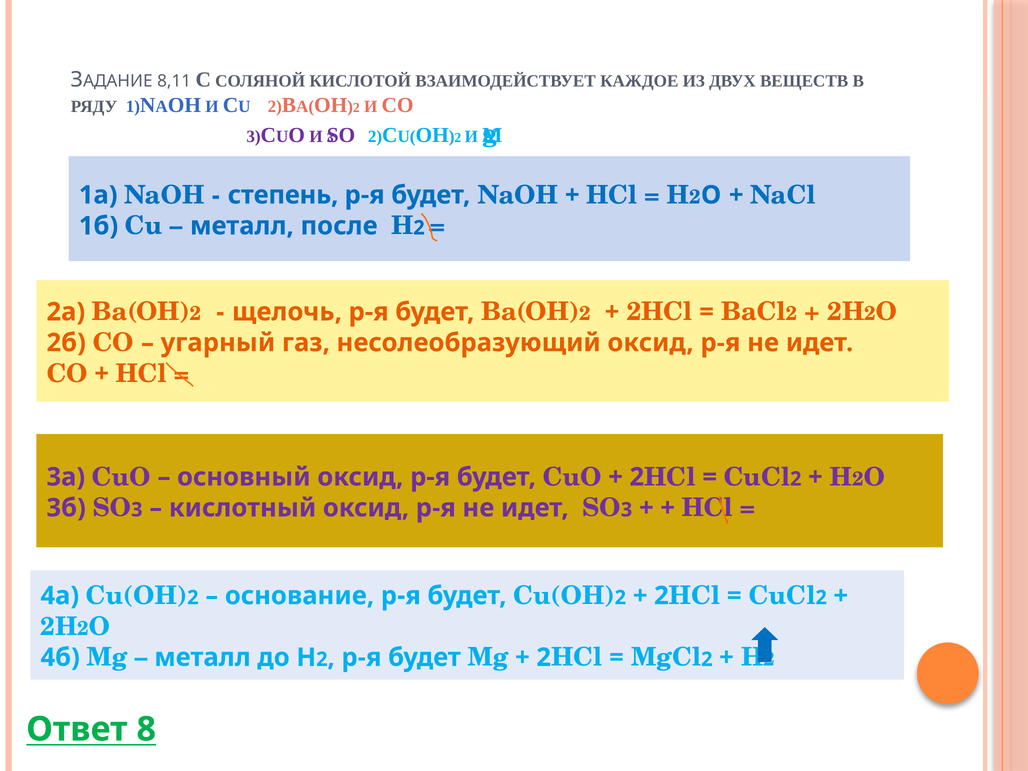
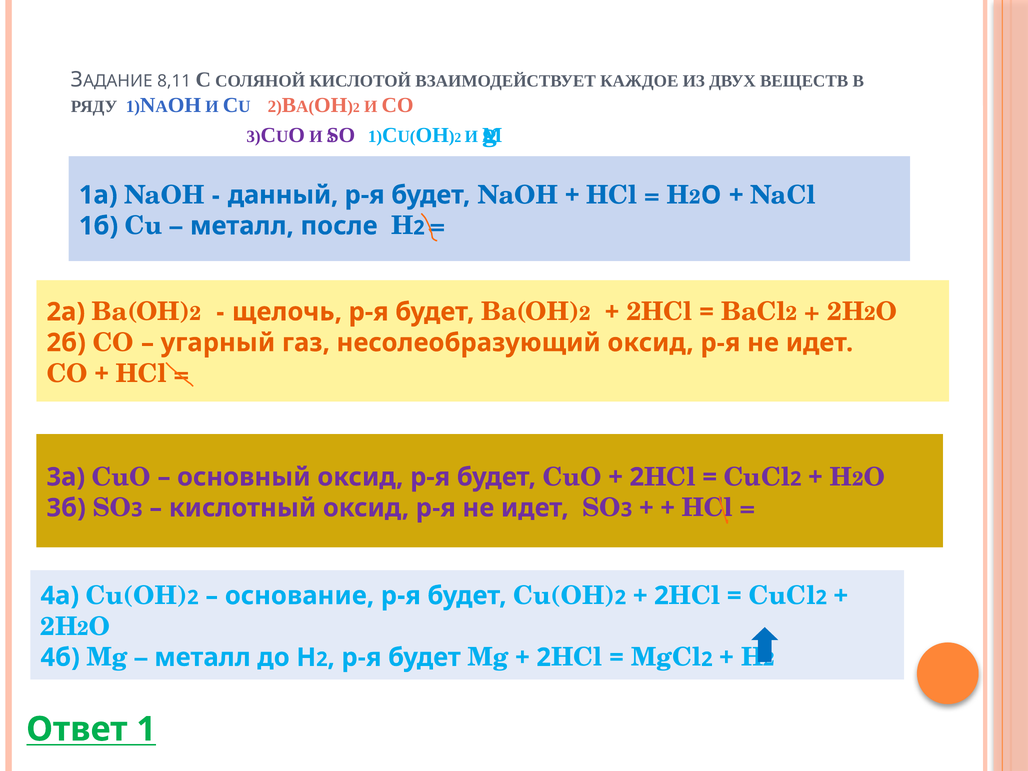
2: 2 -> 1 (375, 137)
степень: степень -> данный (283, 195)
Ответ 8: 8 -> 1 (146, 729)
